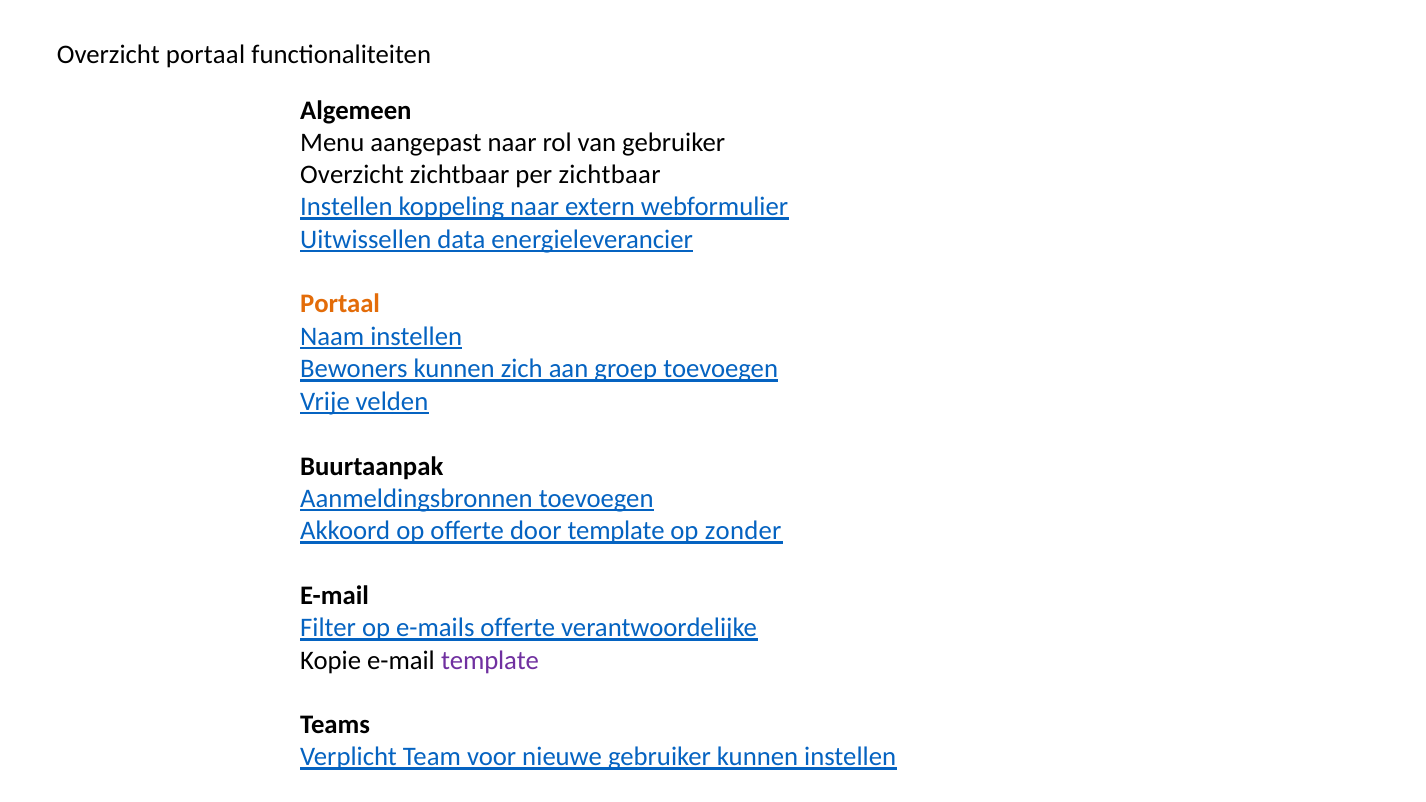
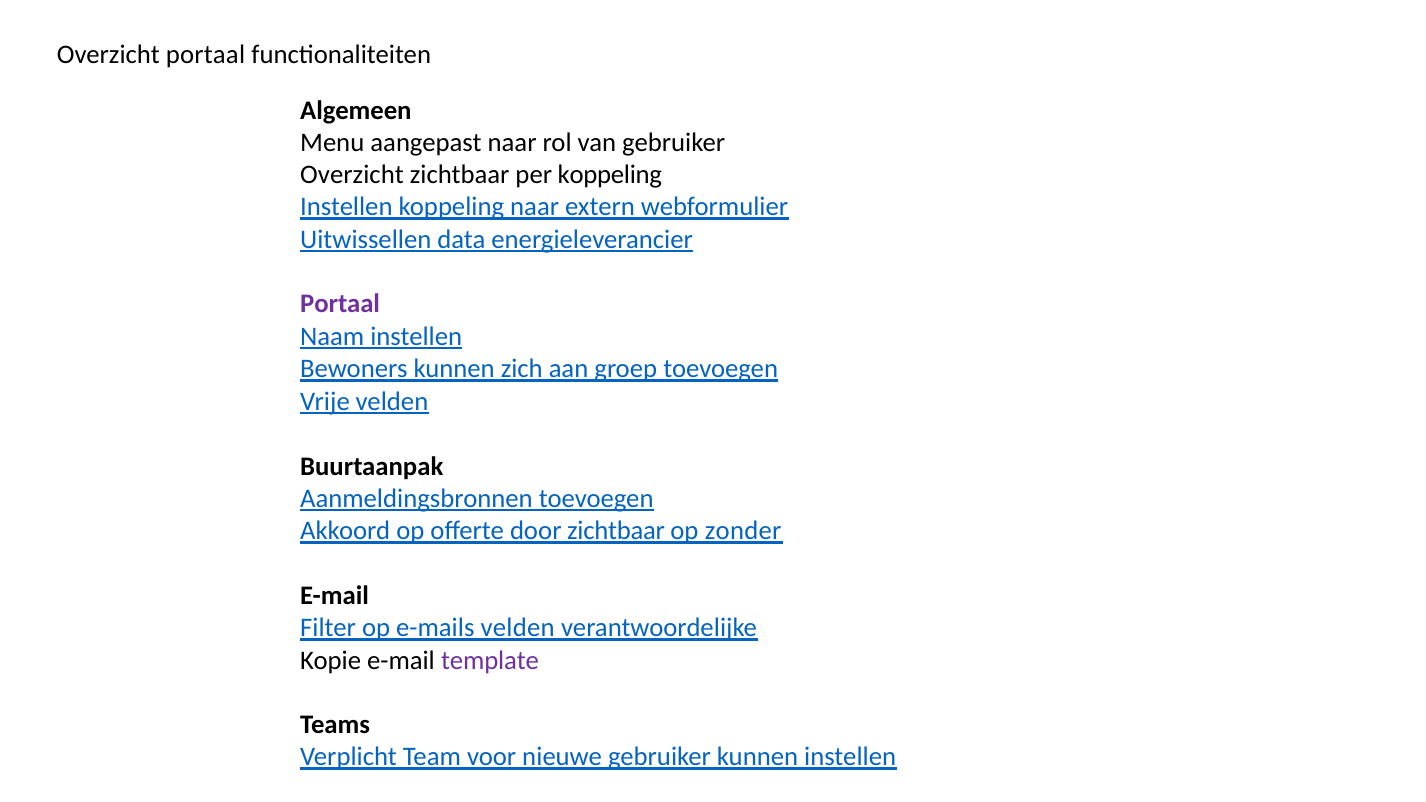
per zichtbaar: zichtbaar -> koppeling (610, 175)
Portaal colour: orange -> purple (340, 304)
door template: template -> zichtbaar (616, 531)
e-mails offerte: offerte -> velden (518, 628)
